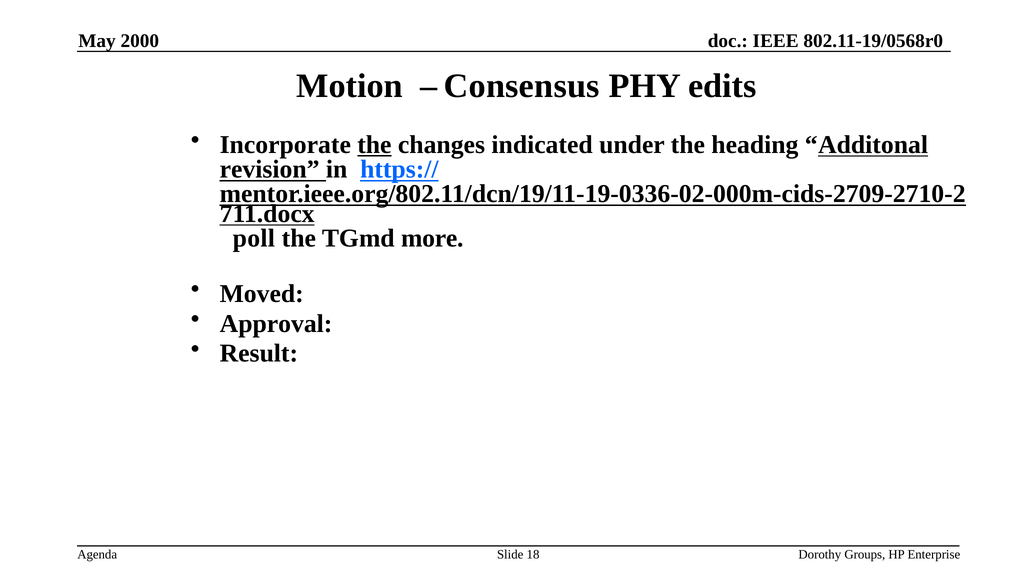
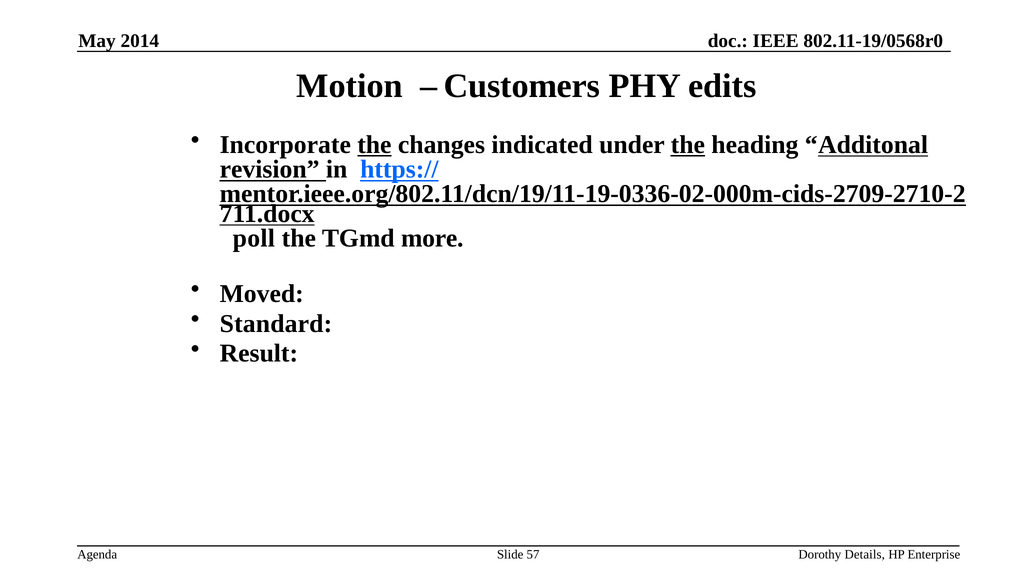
2000: 2000 -> 2014 (140, 41)
Consensus: Consensus -> Customers (522, 86)
the underline: none -> present (688, 145)
Approval: Approval -> Standard (276, 324)
18: 18 -> 57 (533, 555)
Groups: Groups -> Details (865, 555)
